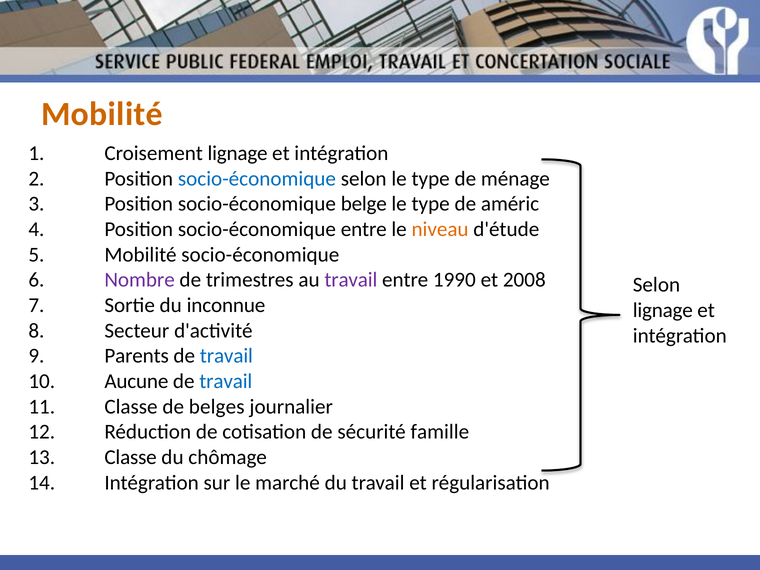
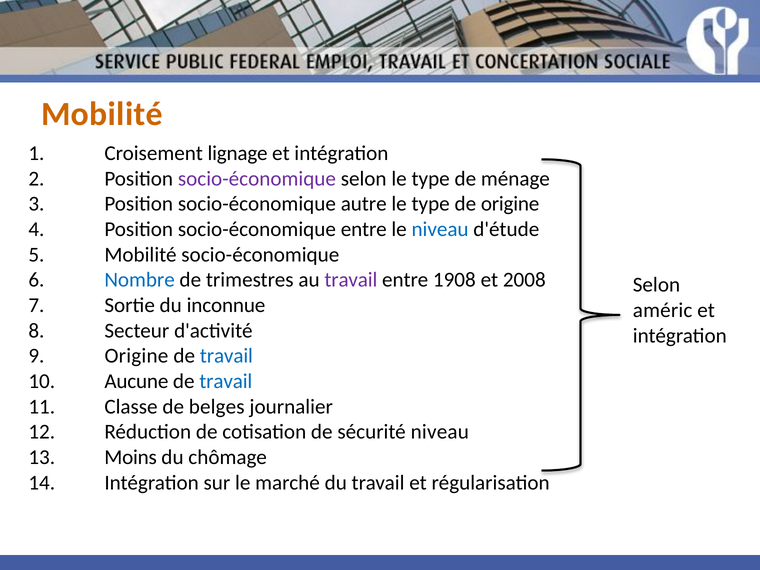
socio-économique colour: blue -> purple (257, 179)
belge: belge -> autre (364, 204)
de améric: améric -> origine (510, 204)
niveau colour: orange -> blue (440, 229)
Nombre colour: purple -> blue (140, 280)
1990: 1990 -> 1908 (454, 280)
lignage: lignage -> améric (663, 310)
9 Parents: Parents -> Origine (136, 356)
sécurité famille: famille -> niveau (440, 432)
13 Classe: Classe -> Moins (131, 457)
